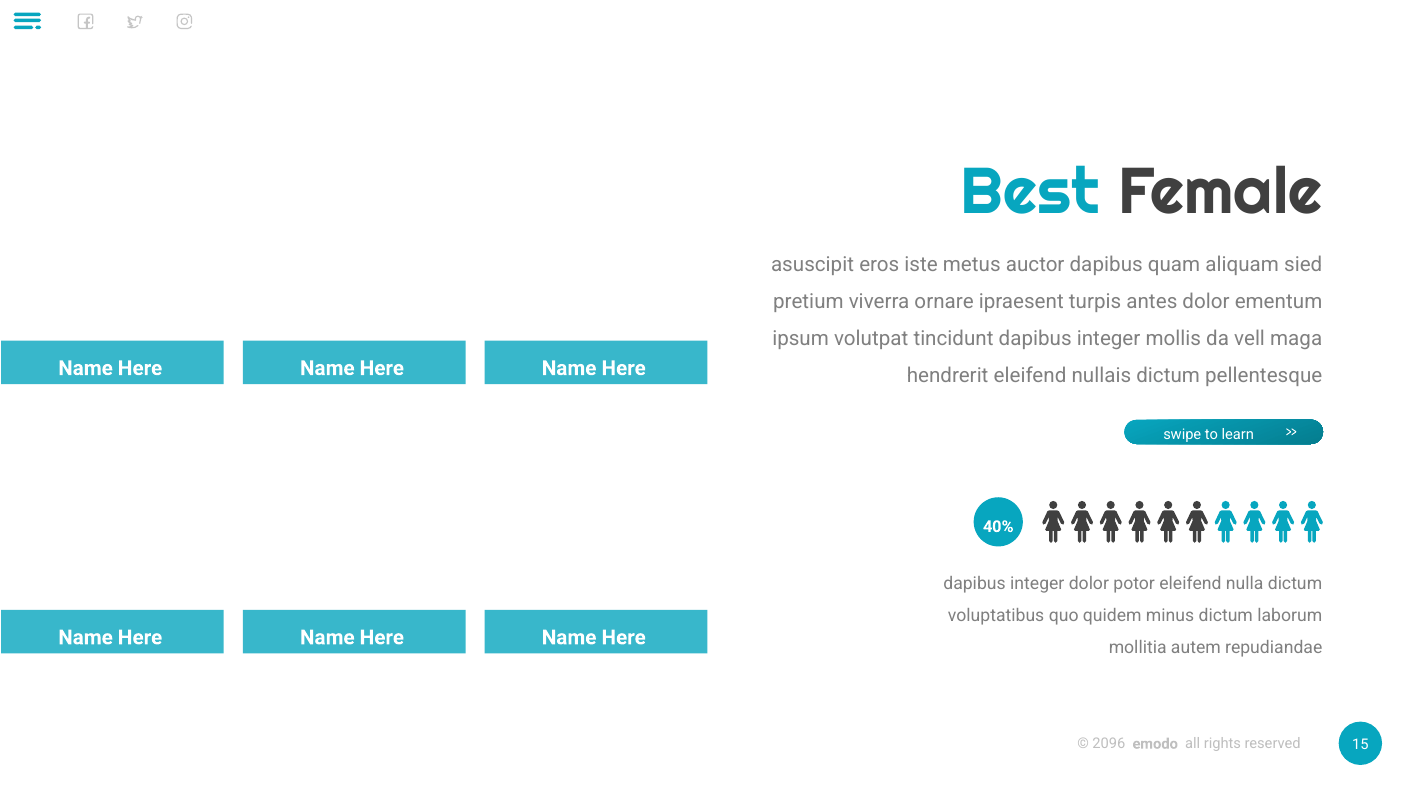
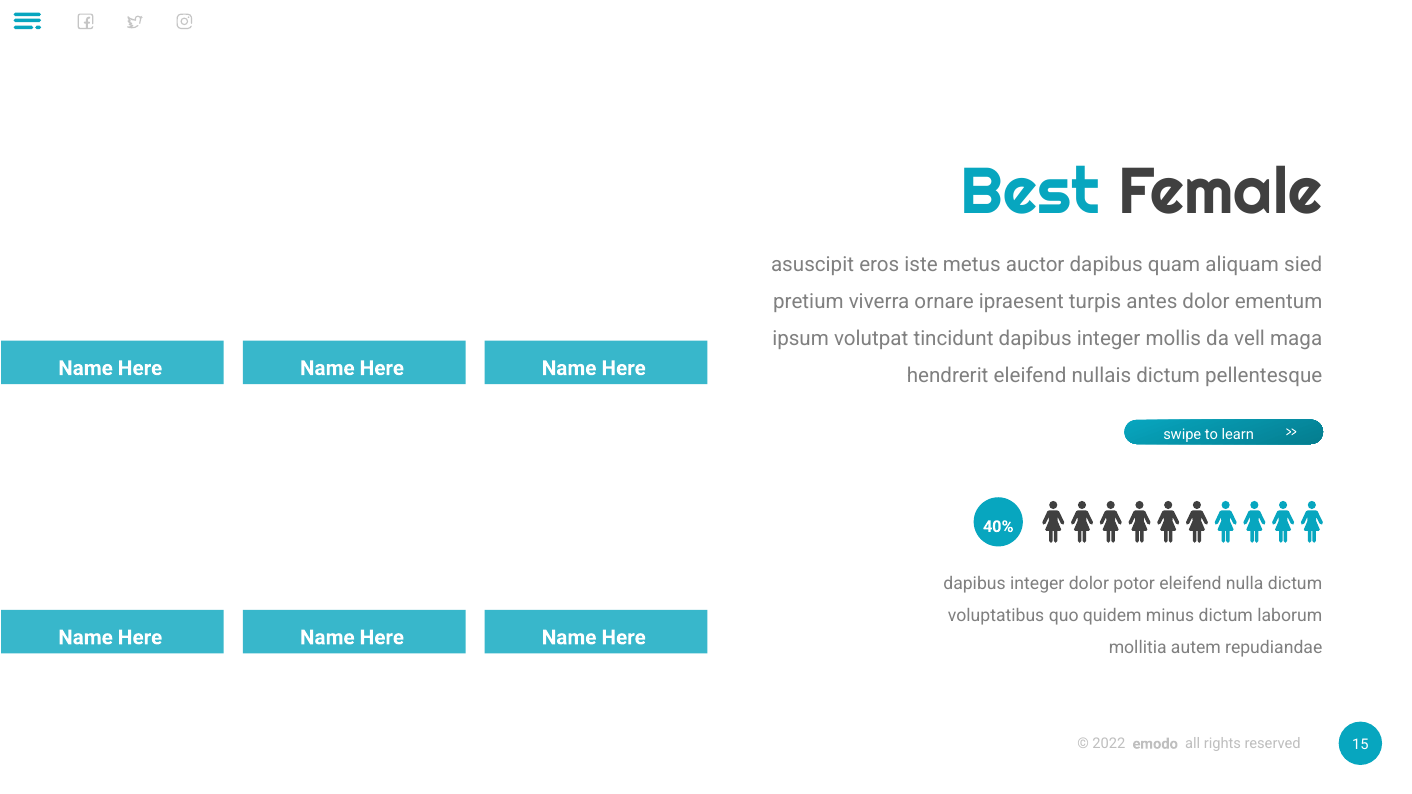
2096: 2096 -> 2022 (1109, 744)
